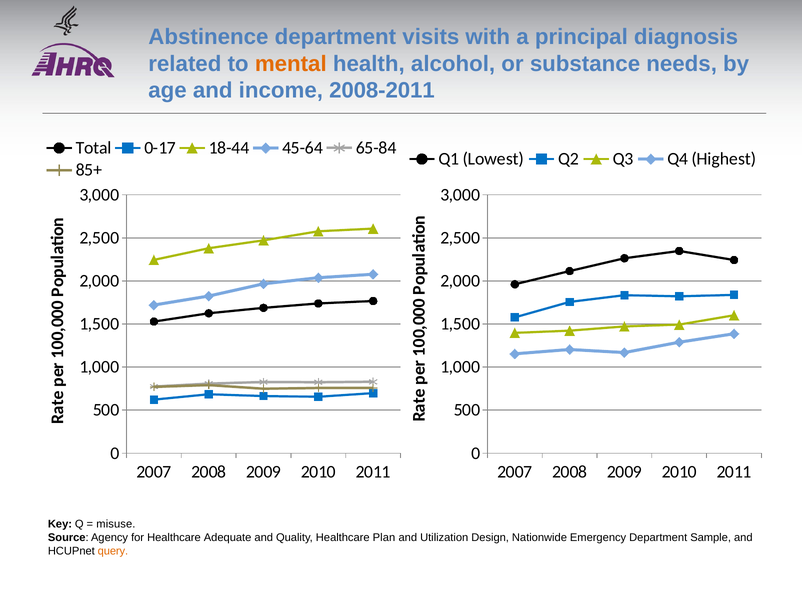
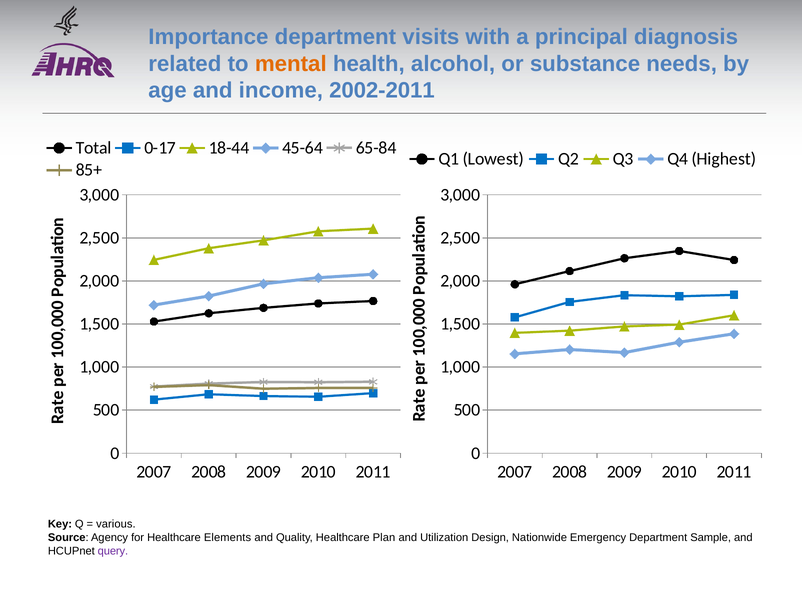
Abstinence: Abstinence -> Importance (208, 37)
2008-2011: 2008-2011 -> 2002-2011 (382, 90)
misuse: misuse -> various (116, 525)
Adequate: Adequate -> Elements (228, 538)
query colour: orange -> purple (113, 551)
